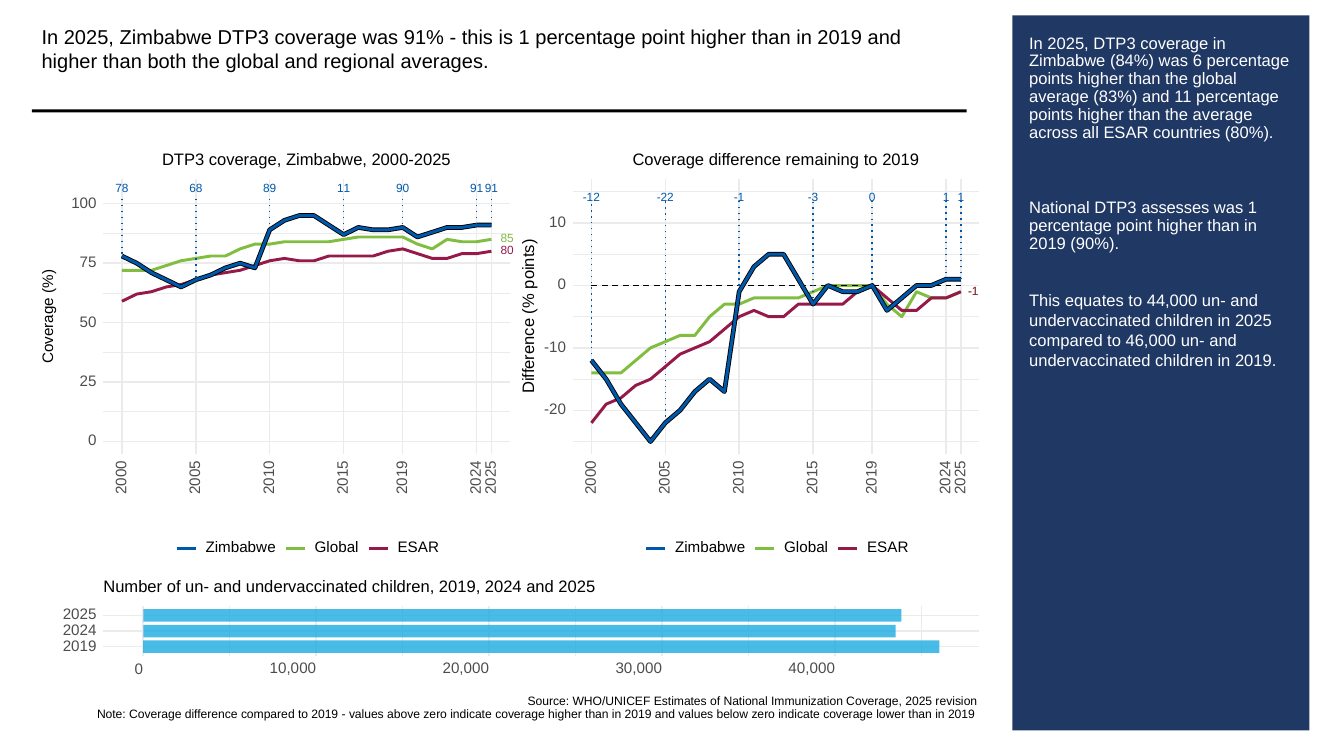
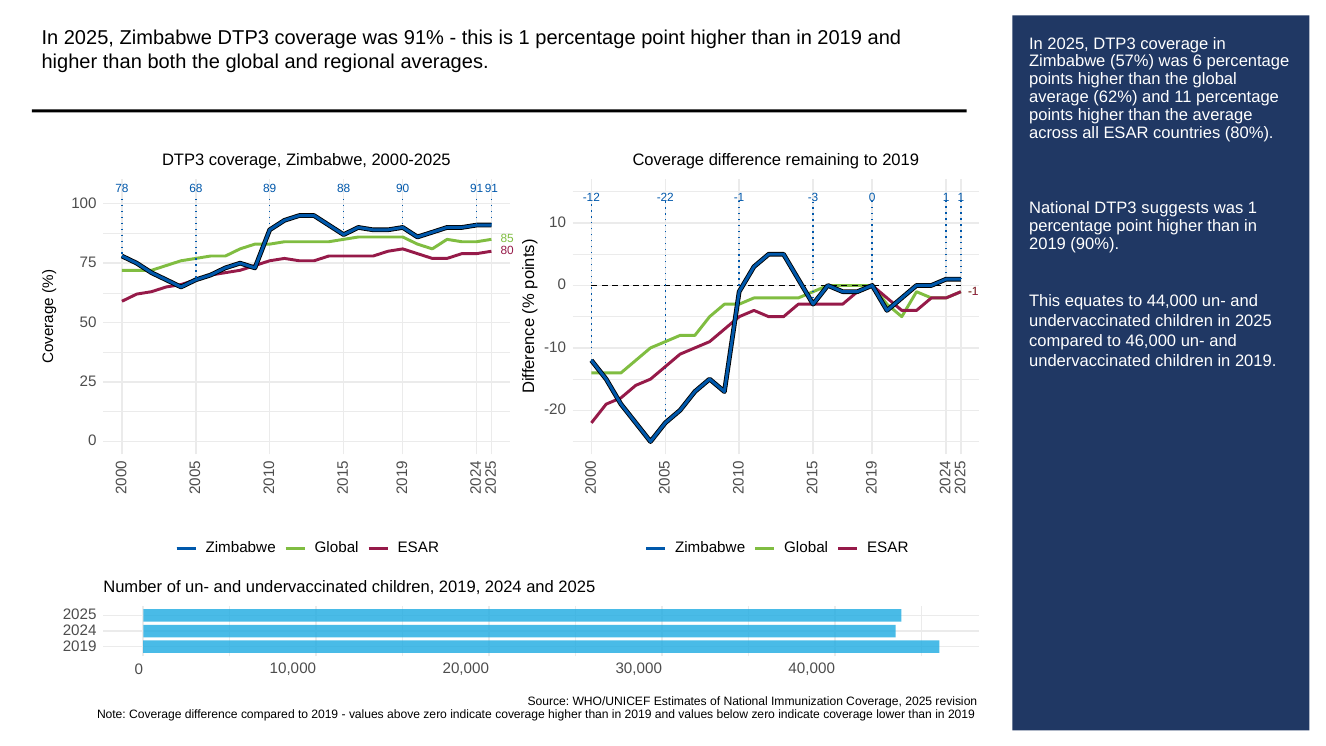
84%: 84% -> 57% (1132, 61)
83%: 83% -> 62% (1116, 97)
89 11: 11 -> 88 (344, 189)
assesses: assesses -> suggests (1175, 208)
